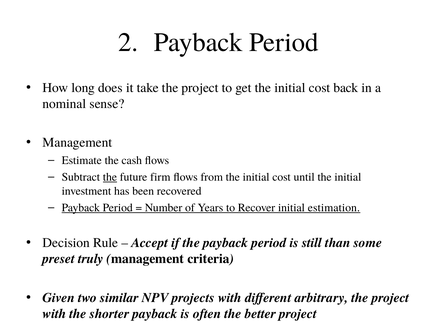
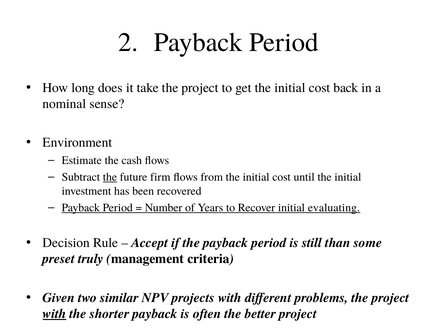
Management: Management -> Environment (77, 142)
estimation: estimation -> evaluating (334, 207)
arbitrary: arbitrary -> problems (321, 298)
with underline: none -> present (54, 314)
